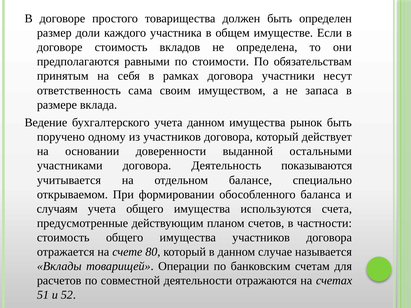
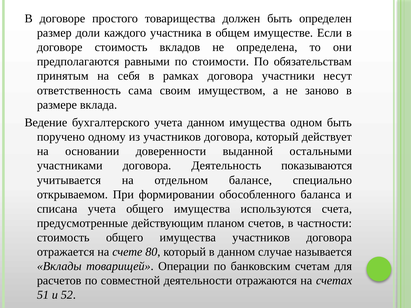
запаса: запаса -> заново (322, 90)
рынок: рынок -> одном (306, 123)
случаям: случаям -> списана (57, 209)
